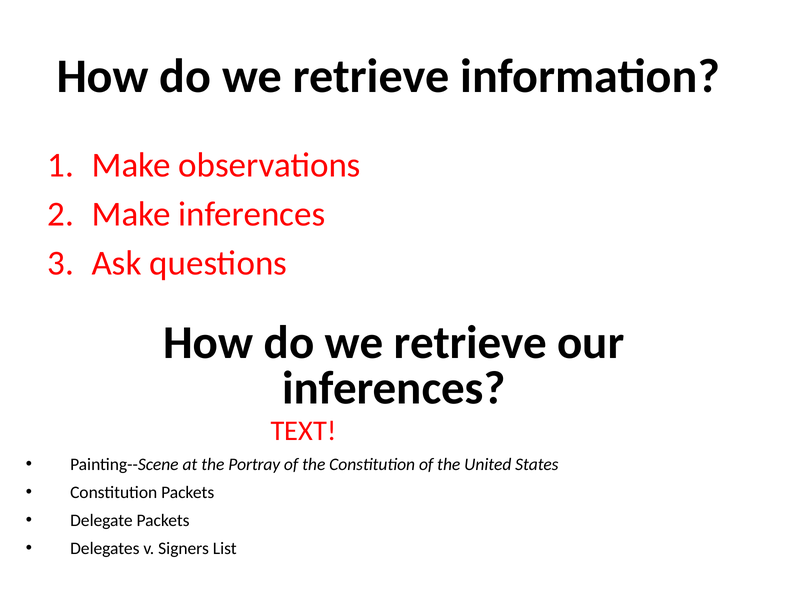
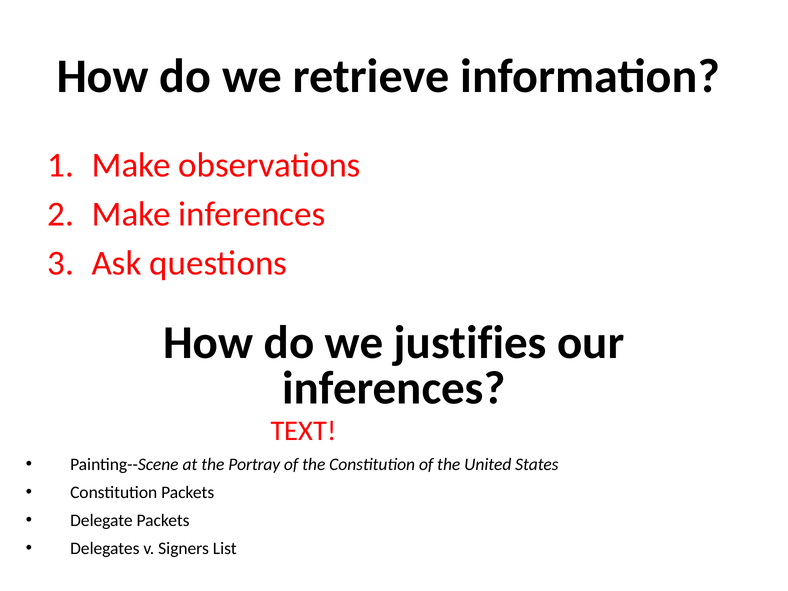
retrieve: retrieve -> justifies (470, 343)
